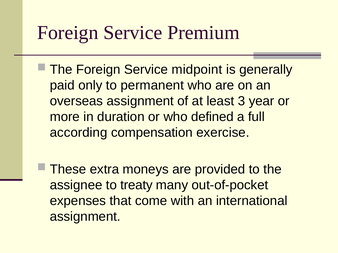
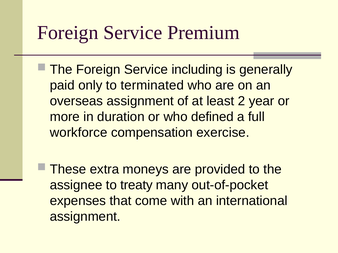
midpoint: midpoint -> including (197, 70)
permanent: permanent -> terminated (152, 85)
3: 3 -> 2 (242, 101)
according: according -> workforce (79, 133)
